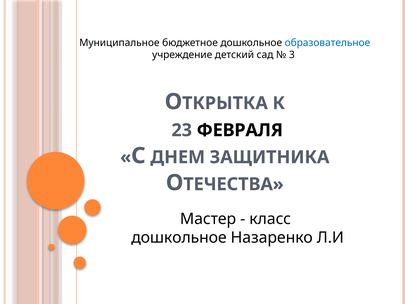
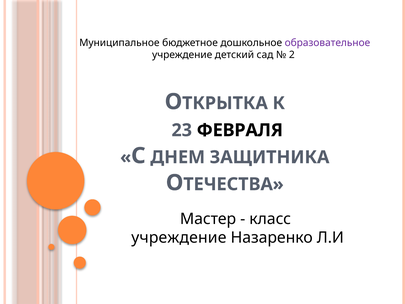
образовательное colour: blue -> purple (327, 43)
3: 3 -> 2 (292, 55)
дошкольное: дошкольное -> учреждение (179, 238)
